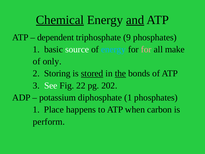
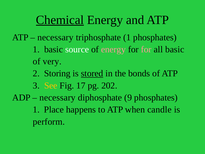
and underline: present -> none (135, 20)
dependent: dependent -> necessary (55, 37)
triphosphate 9: 9 -> 1 (127, 37)
energy colour: light blue -> pink (113, 49)
all make: make -> basic (175, 49)
only: only -> very (52, 61)
the underline: present -> none (120, 73)
See colour: white -> yellow (51, 85)
22: 22 -> 17 (81, 85)
potassium: potassium -> necessary (57, 97)
diphosphate 1: 1 -> 9 (128, 97)
carbon: carbon -> candle (159, 109)
